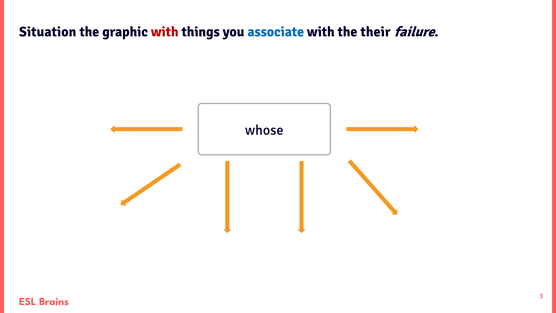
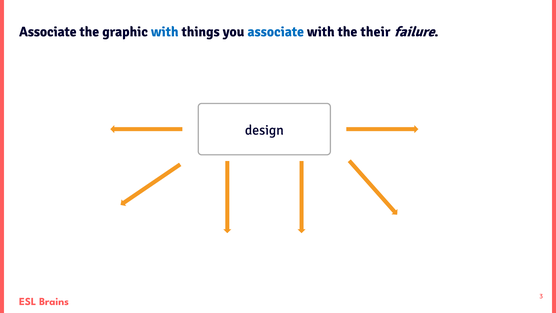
Situation: Situation -> Associate (48, 32)
with colour: red -> blue (165, 32)
whose: whose -> design (264, 130)
